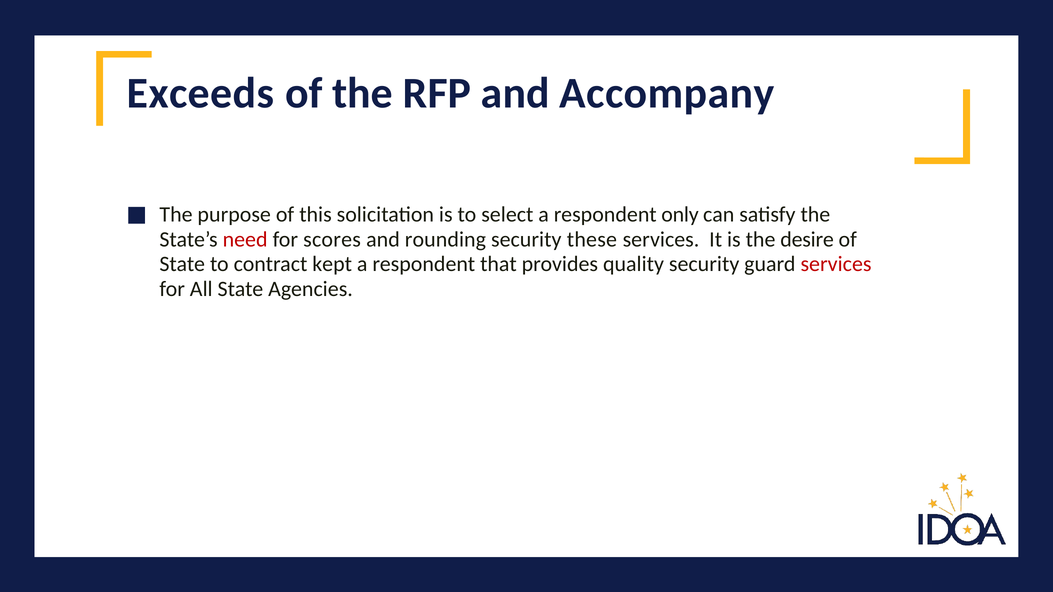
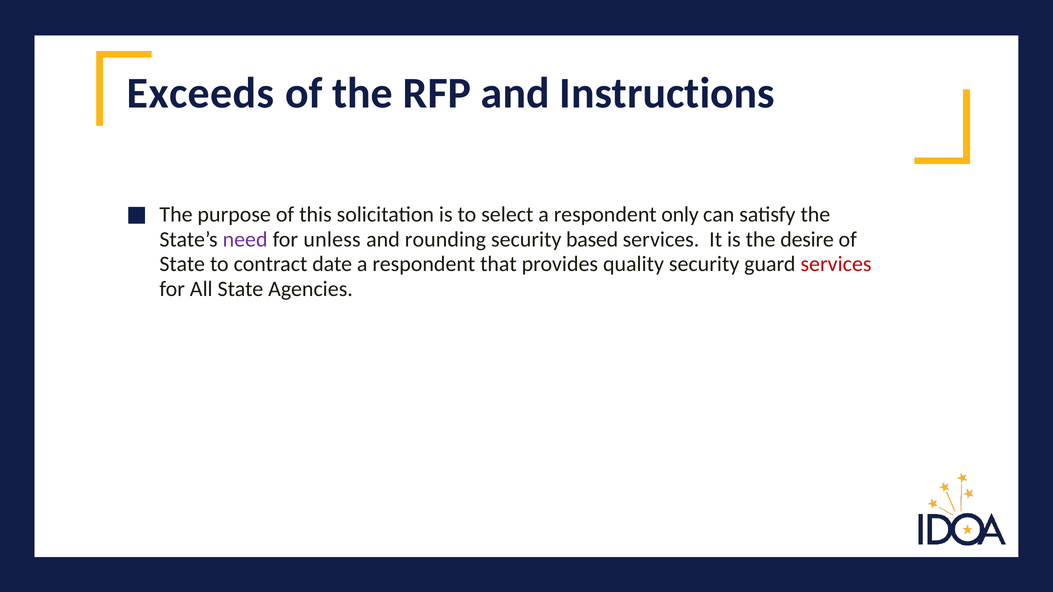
Accompany: Accompany -> Instructions (667, 93)
need colour: red -> purple (245, 239)
scores: scores -> unless (332, 239)
these: these -> based (592, 239)
kept: kept -> date (332, 264)
